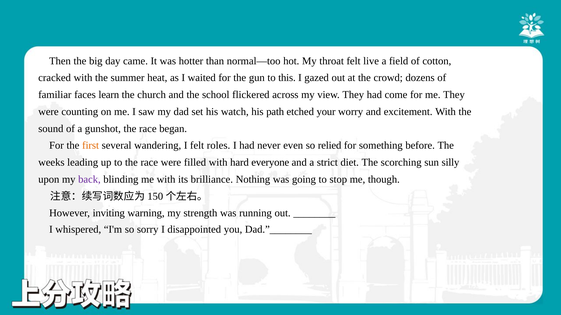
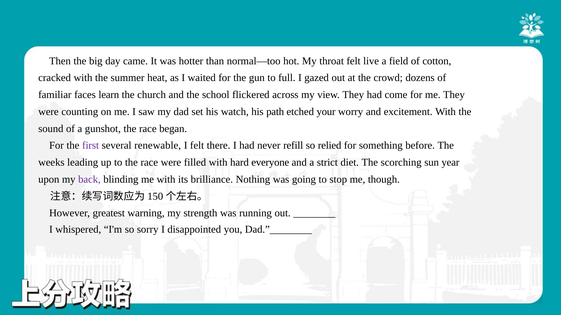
this: this -> full (287, 78)
first colour: orange -> purple (91, 146)
wandering: wandering -> renewable (158, 146)
roles: roles -> there (219, 146)
even: even -> refill (293, 146)
silly: silly -> year (450, 163)
inviting: inviting -> greatest (109, 214)
